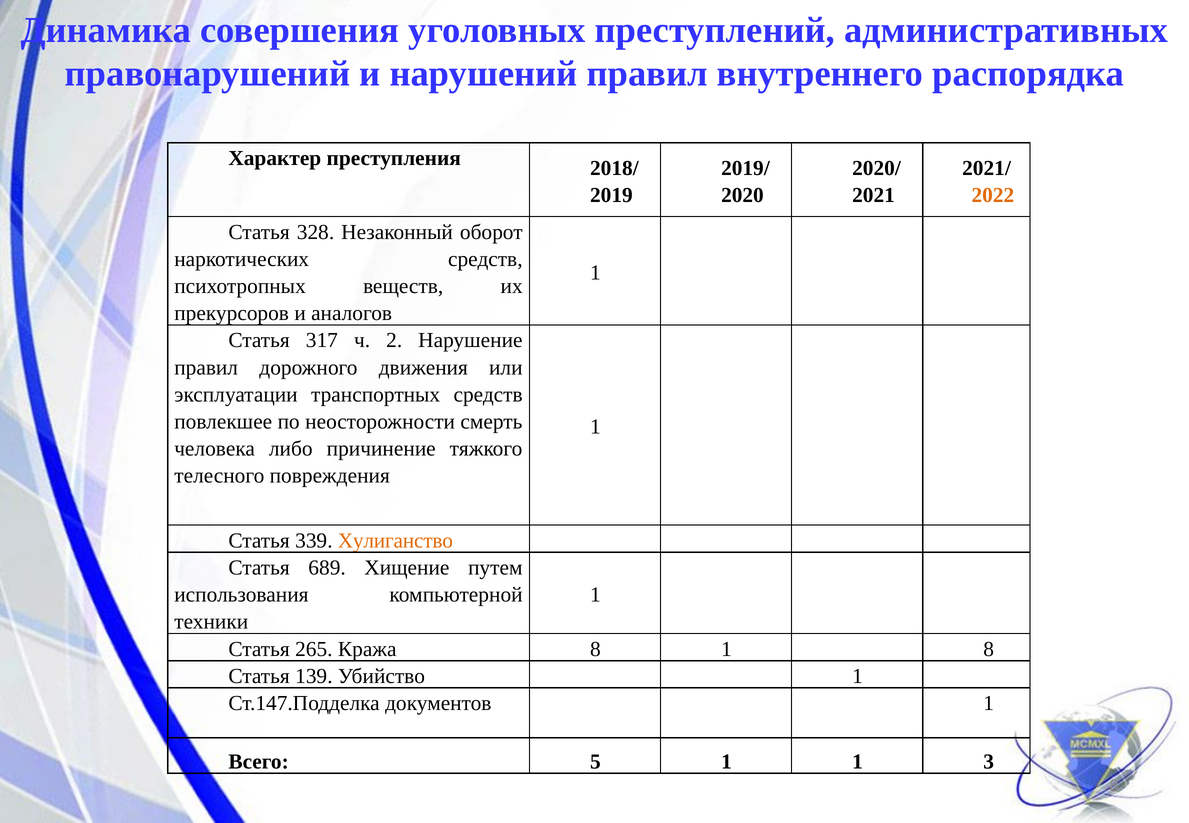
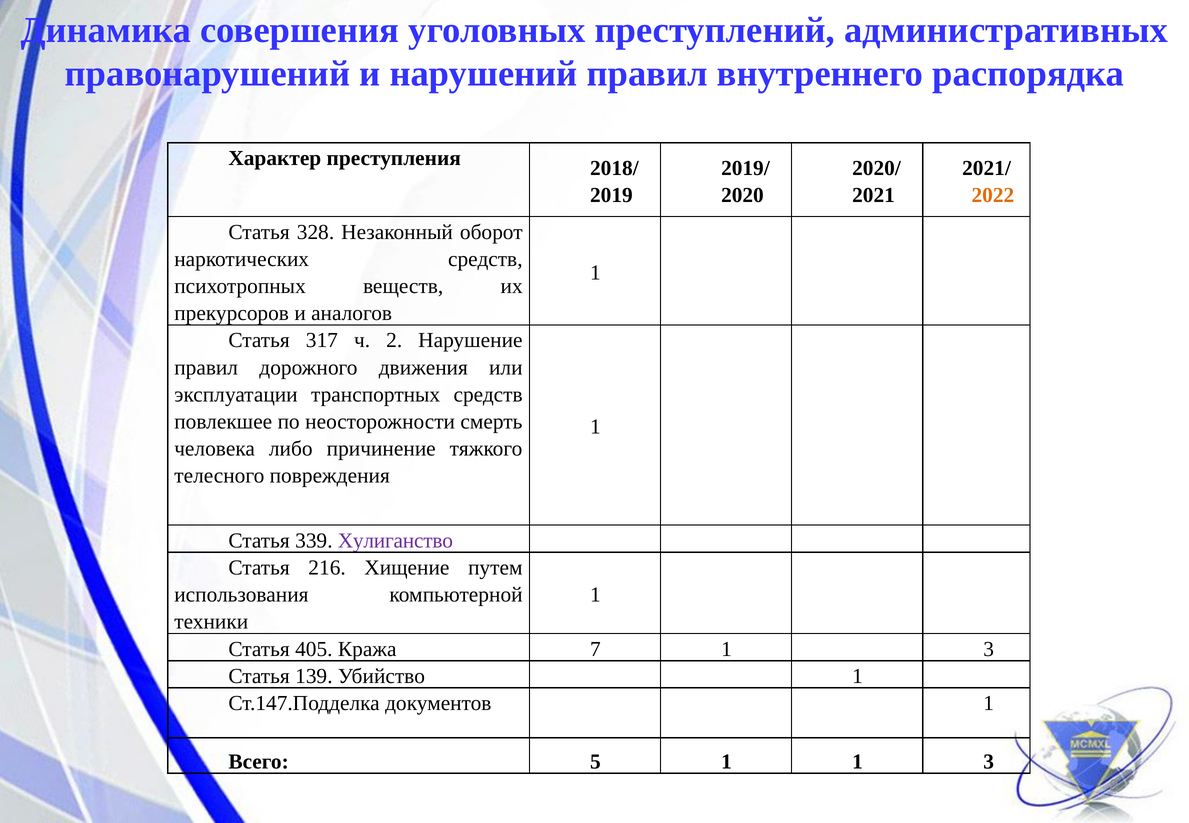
Хулиганство colour: orange -> purple (395, 541)
689: 689 -> 216 (327, 568)
265: 265 -> 405 (314, 649)
Кража 8: 8 -> 7 (595, 649)
8: 8 -> 3 (989, 649)
